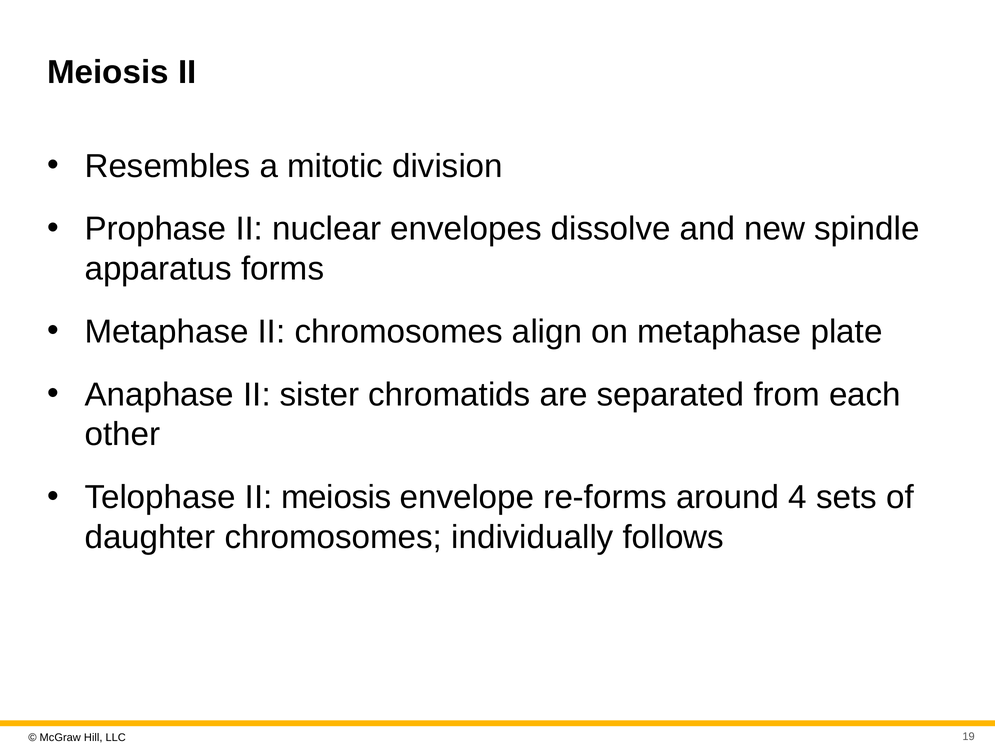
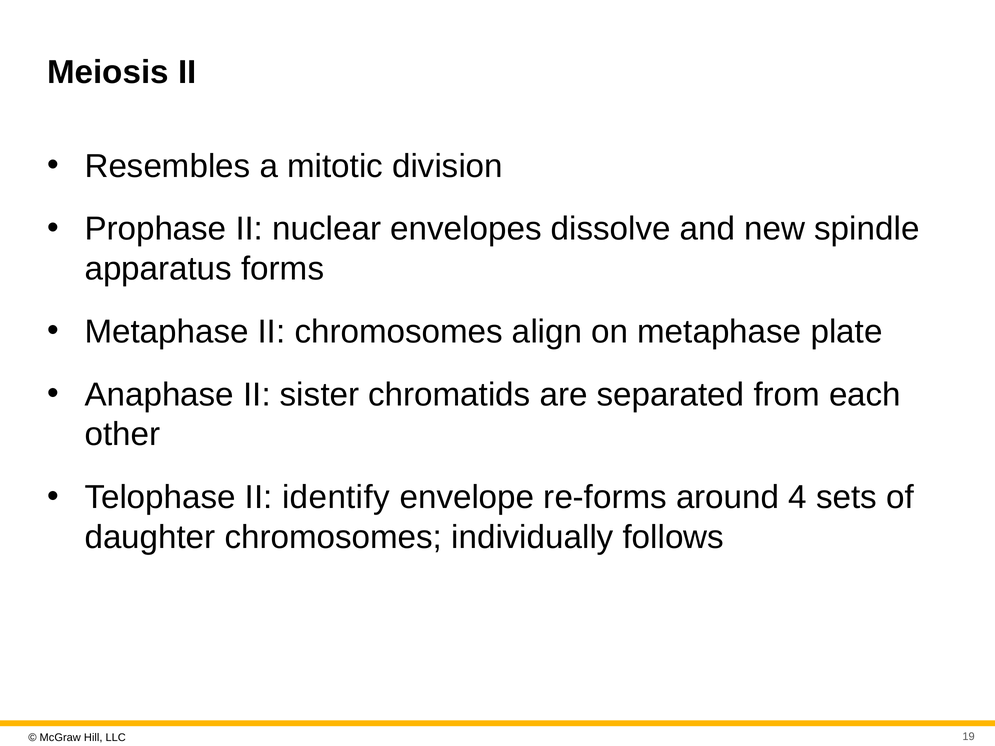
II meiosis: meiosis -> identify (336, 498)
